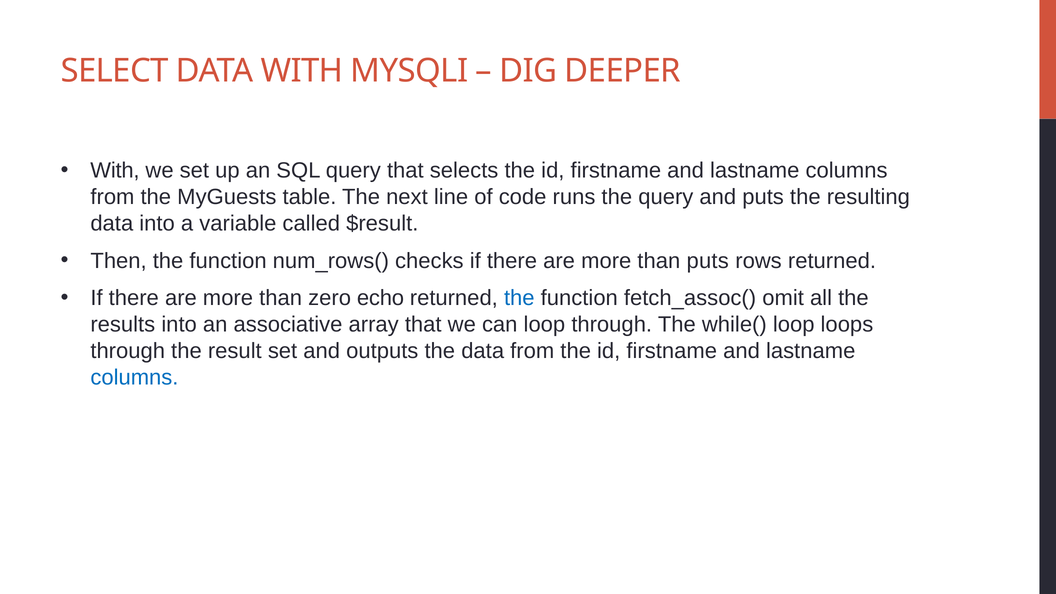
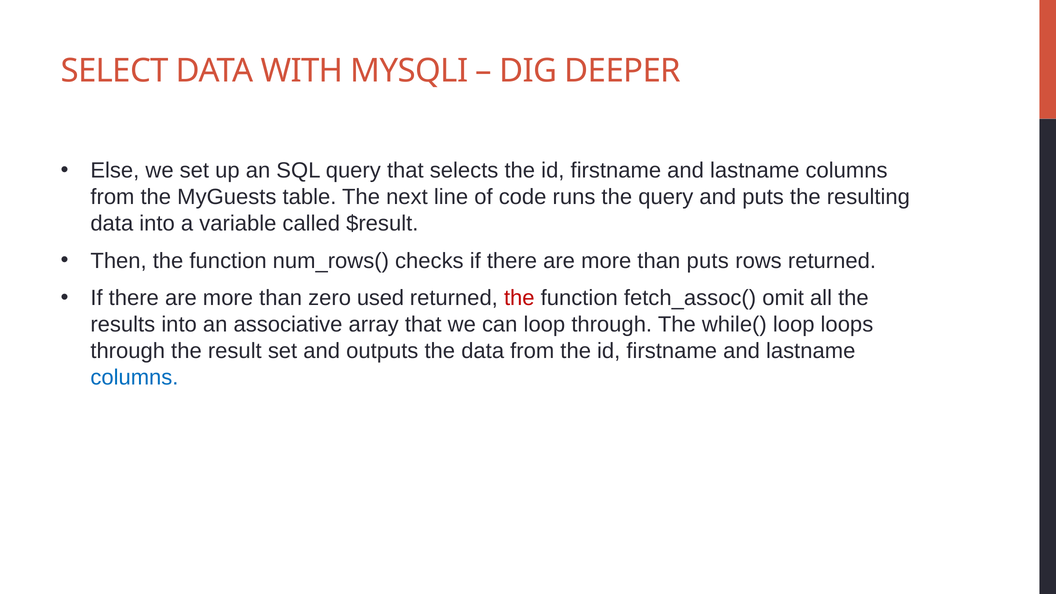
With: With -> Else (115, 170)
echo: echo -> used (381, 298)
the colour: blue -> red (519, 298)
